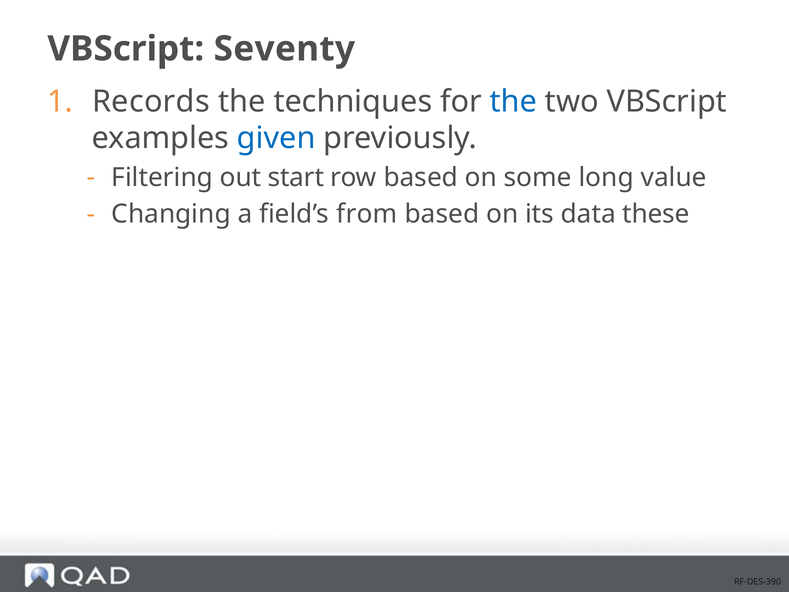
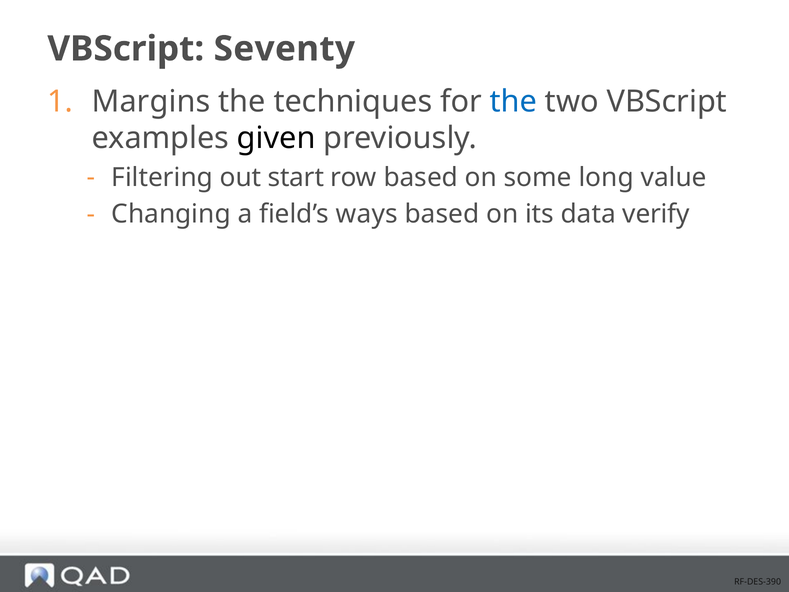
Records: Records -> Margins (151, 101)
given colour: blue -> black (276, 138)
from: from -> ways (367, 214)
these: these -> verify (656, 214)
